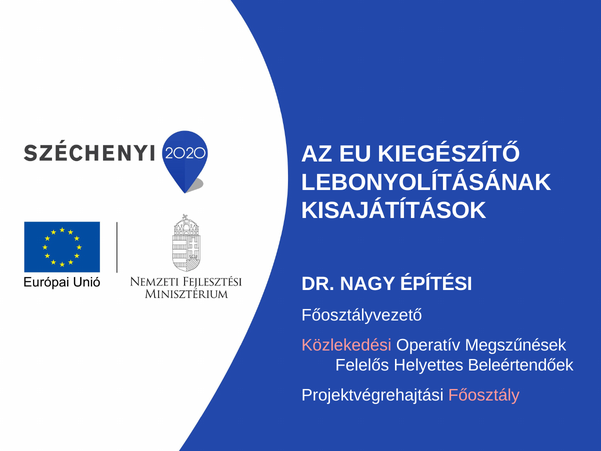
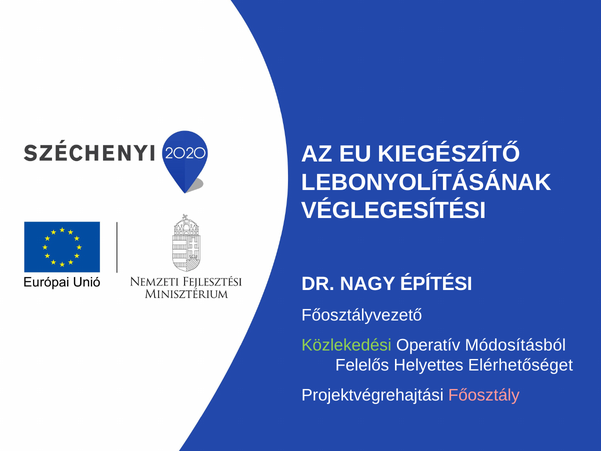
KISAJÁTÍTÁSOK: KISAJÁTÍTÁSOK -> VÉGLEGESÍTÉSI (394, 210)
Közlekedési colour: pink -> light green (347, 345)
Megszűnések: Megszűnések -> Módosításból (515, 345)
Beleértendőek: Beleértendőek -> Elérhetőséget (521, 365)
